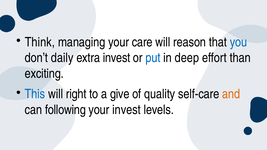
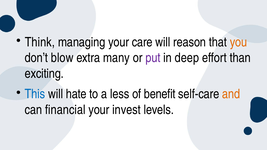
you colour: blue -> orange (238, 42)
daily: daily -> blow (62, 58)
extra invest: invest -> many (116, 58)
put colour: blue -> purple (153, 58)
right: right -> hate (76, 94)
give: give -> less (120, 94)
quality: quality -> benefit (160, 94)
following: following -> financial (65, 110)
